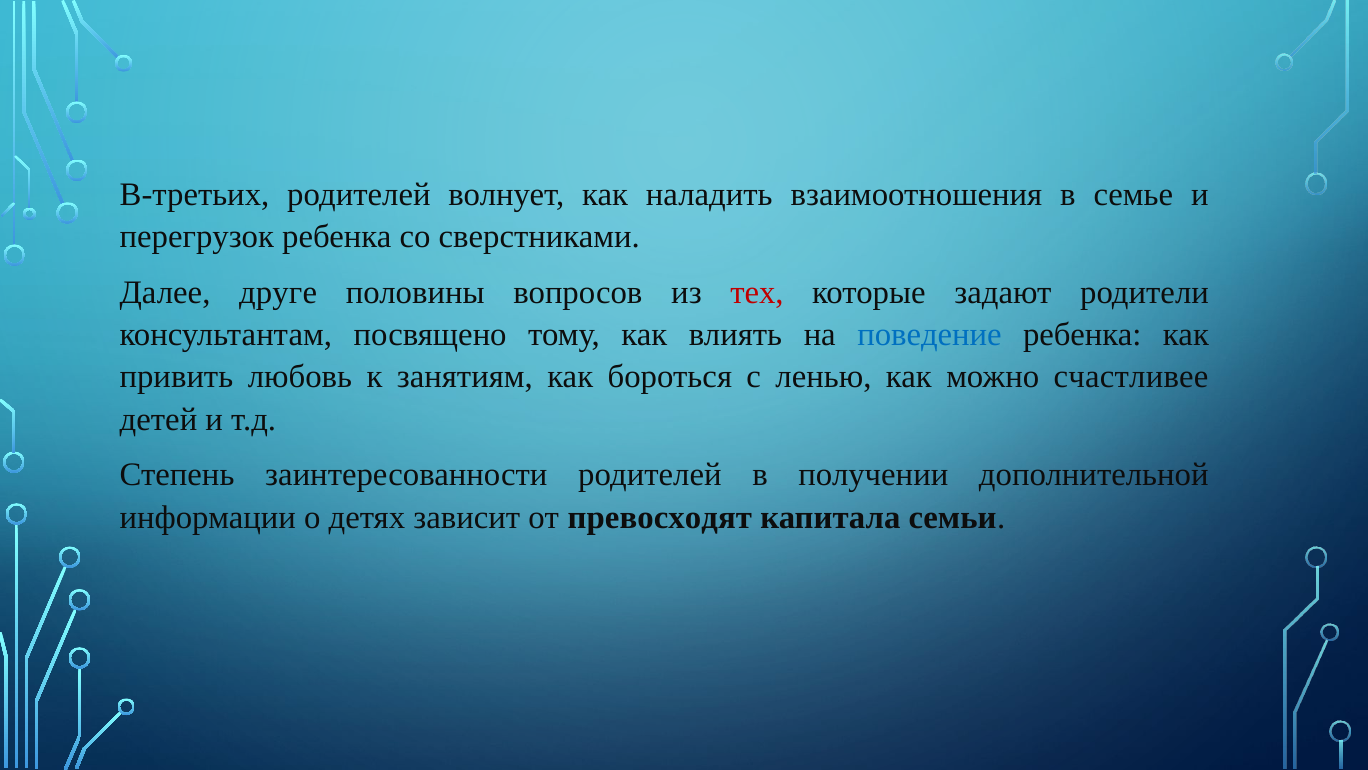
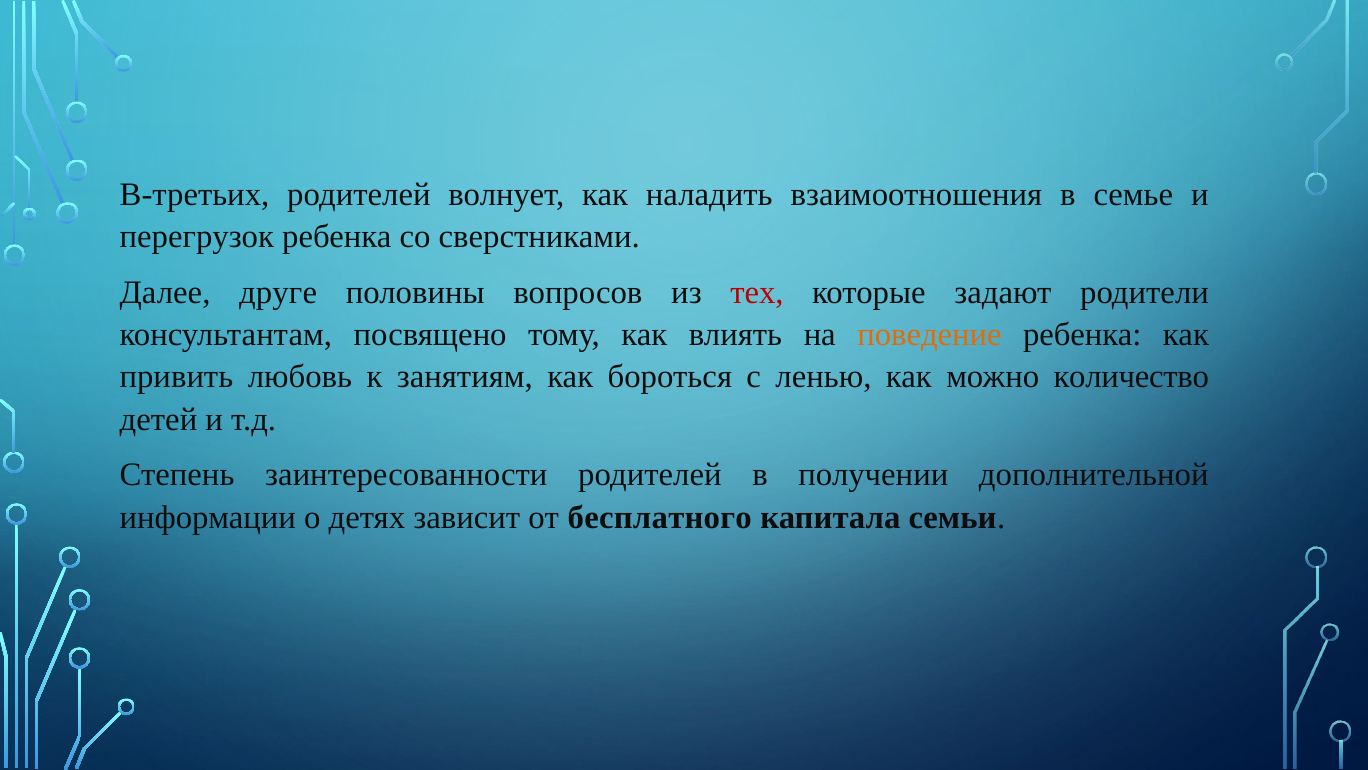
поведение colour: blue -> orange (930, 334)
счастливее: счастливее -> количество (1131, 377)
превосходят: превосходят -> бесплатного (660, 517)
